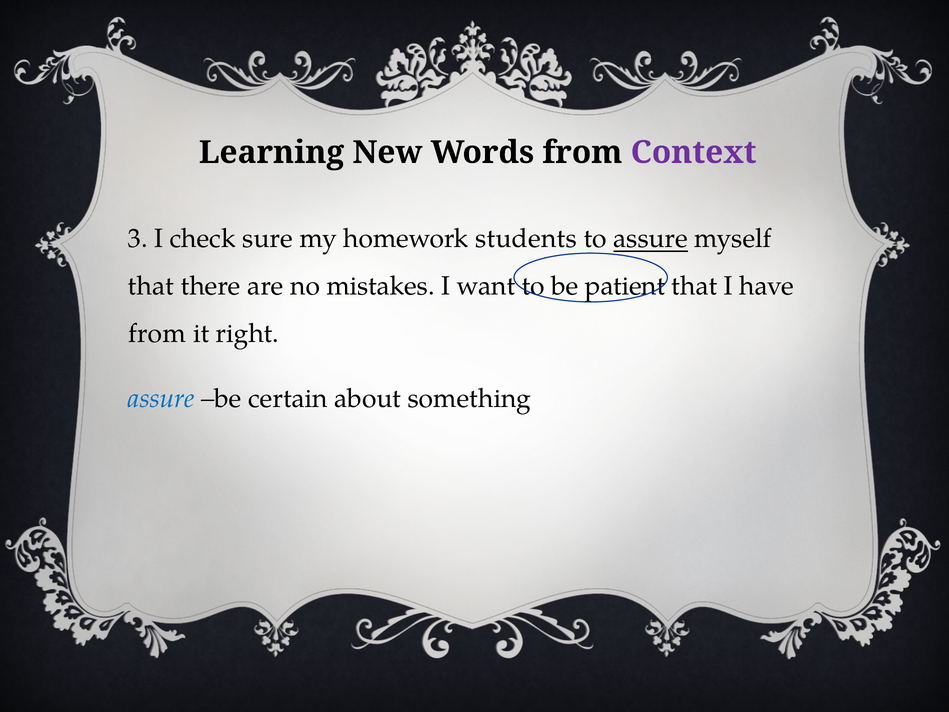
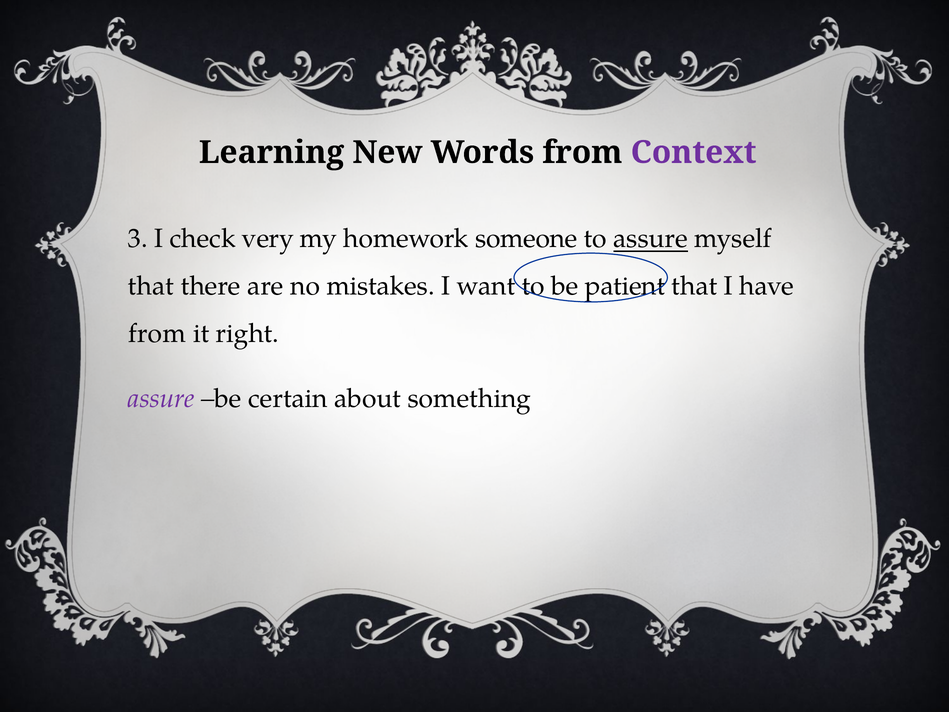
sure: sure -> very (268, 238)
students: students -> someone (526, 238)
assure colour: blue -> purple (161, 398)
